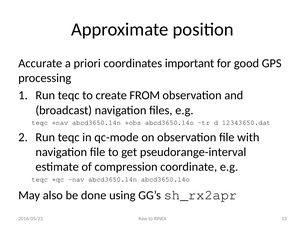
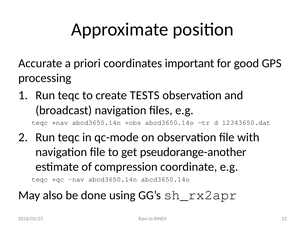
FROM: FROM -> TESTS (145, 95)
pseudorange-interval: pseudorange-interval -> pseudorange-another (193, 152)
